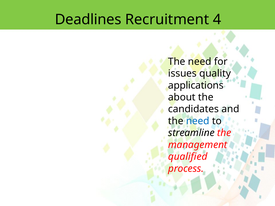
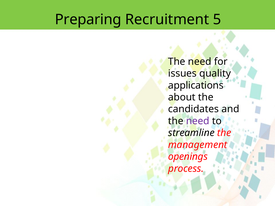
Deadlines: Deadlines -> Preparing (88, 20)
4: 4 -> 5 (217, 20)
need colour: blue -> purple (198, 121)
qualified: qualified -> openings (188, 157)
